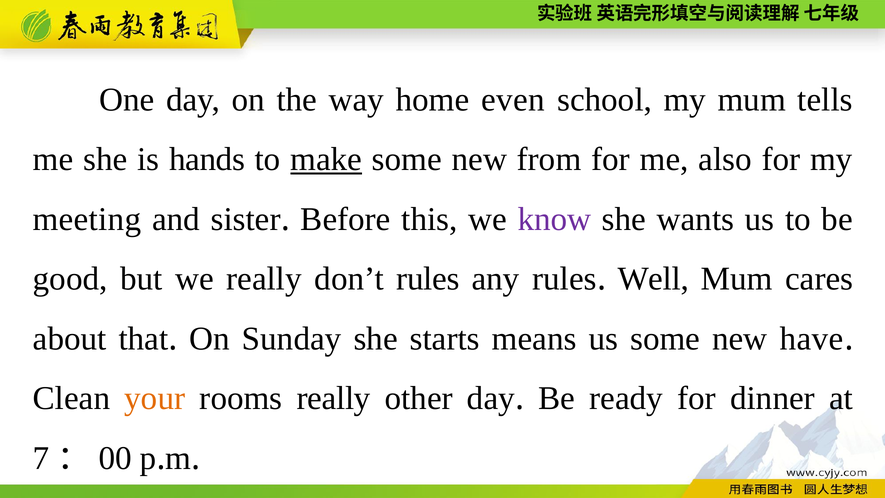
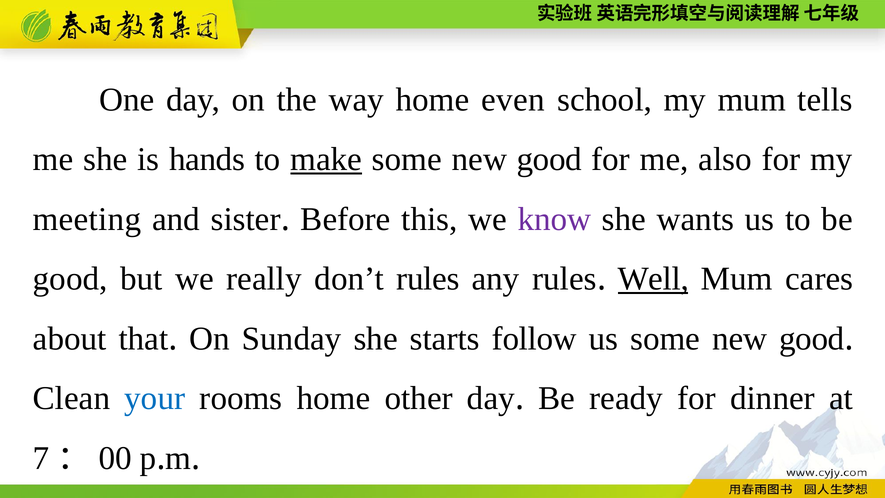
from: from -> good (549, 159)
Well underline: none -> present (653, 279)
means: means -> follow (534, 339)
us some new have: have -> good (812, 339)
your colour: orange -> blue (155, 398)
rooms really: really -> home (333, 398)
